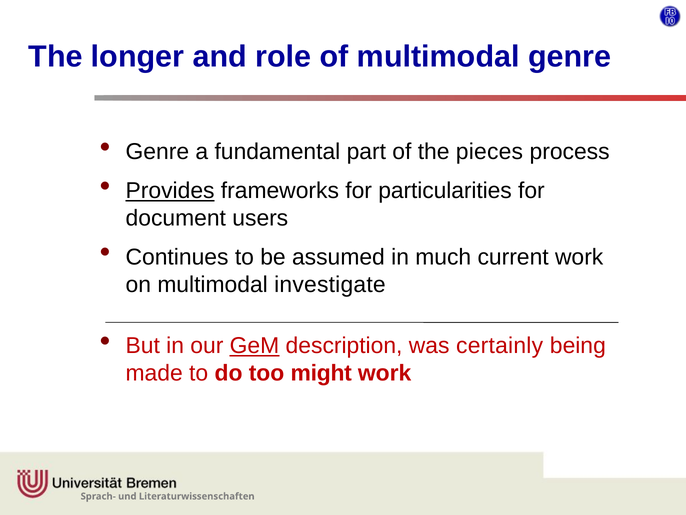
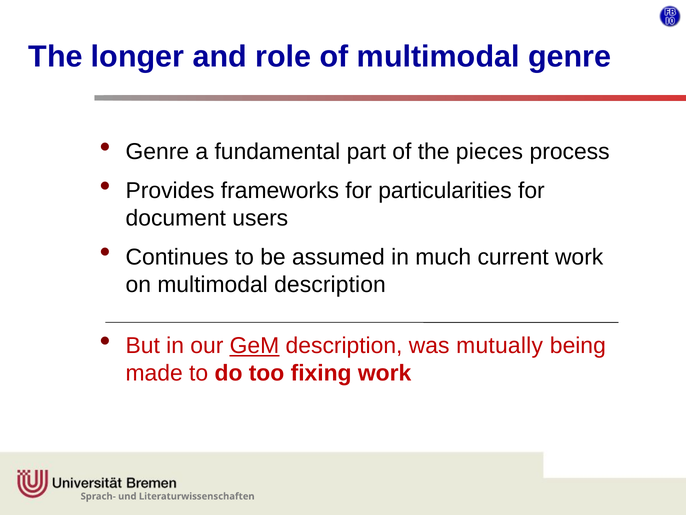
Provides underline: present -> none (170, 191)
multimodal investigate: investigate -> description (330, 284)
certainly: certainly -> mutually (500, 346)
might: might -> fixing (321, 373)
